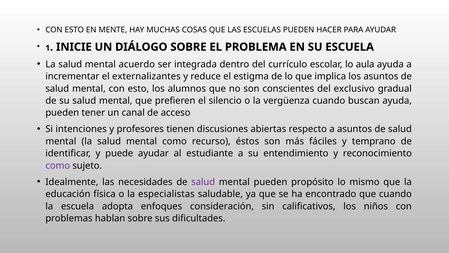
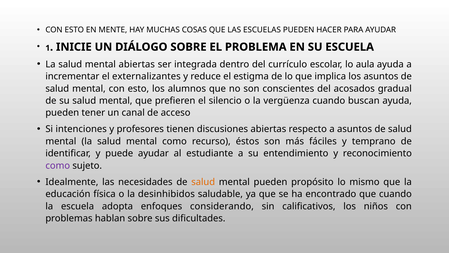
mental acuerdo: acuerdo -> abiertas (137, 64)
exclusivo: exclusivo -> acosados (354, 88)
salud colour: purple -> orange (203, 182)
especialistas: especialistas -> desinhibidos (166, 194)
consideración: consideración -> considerando (222, 206)
